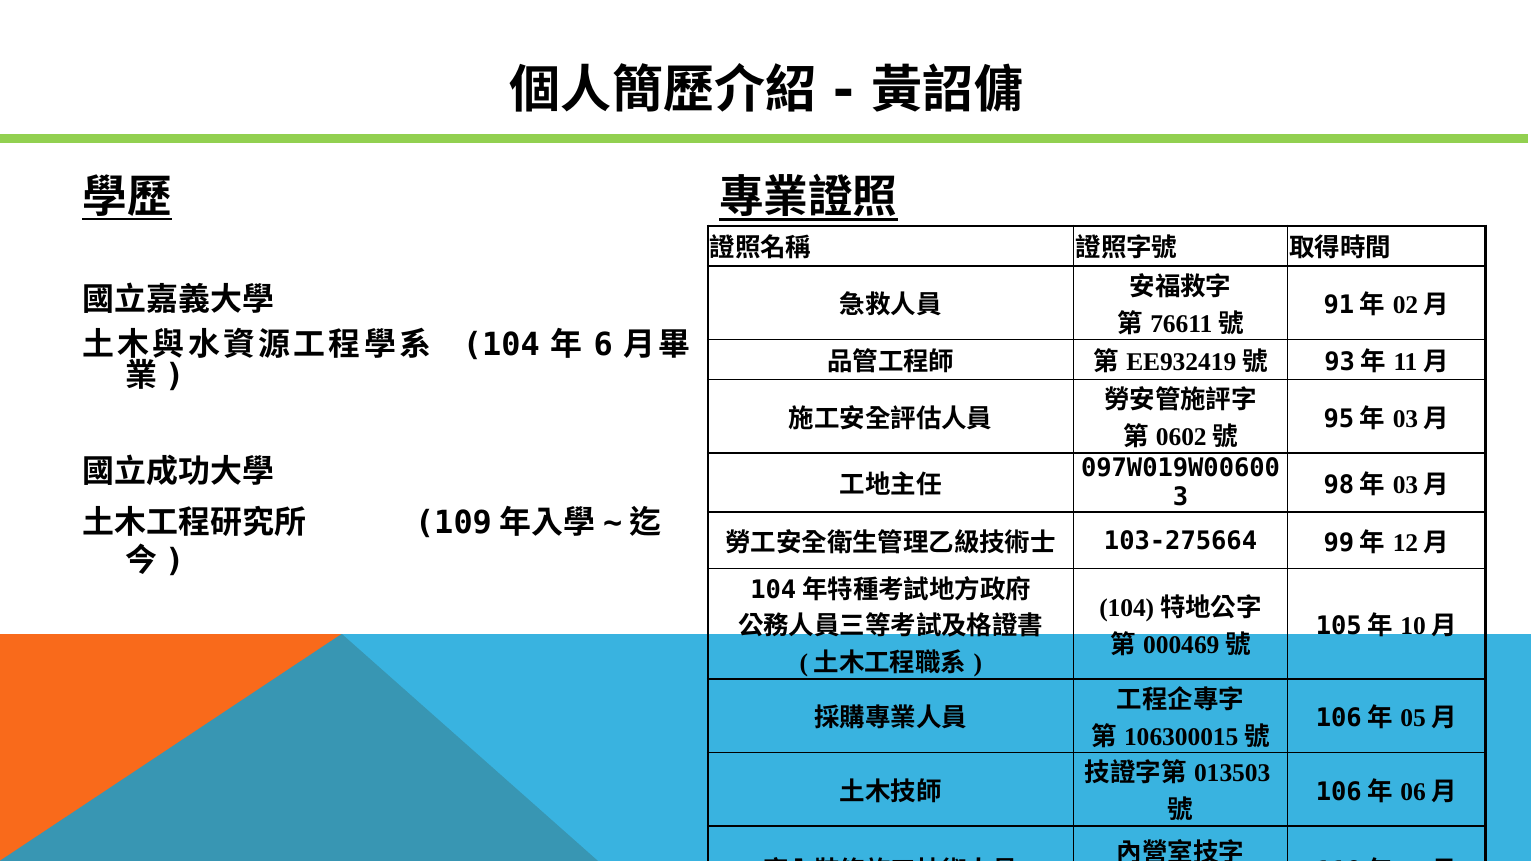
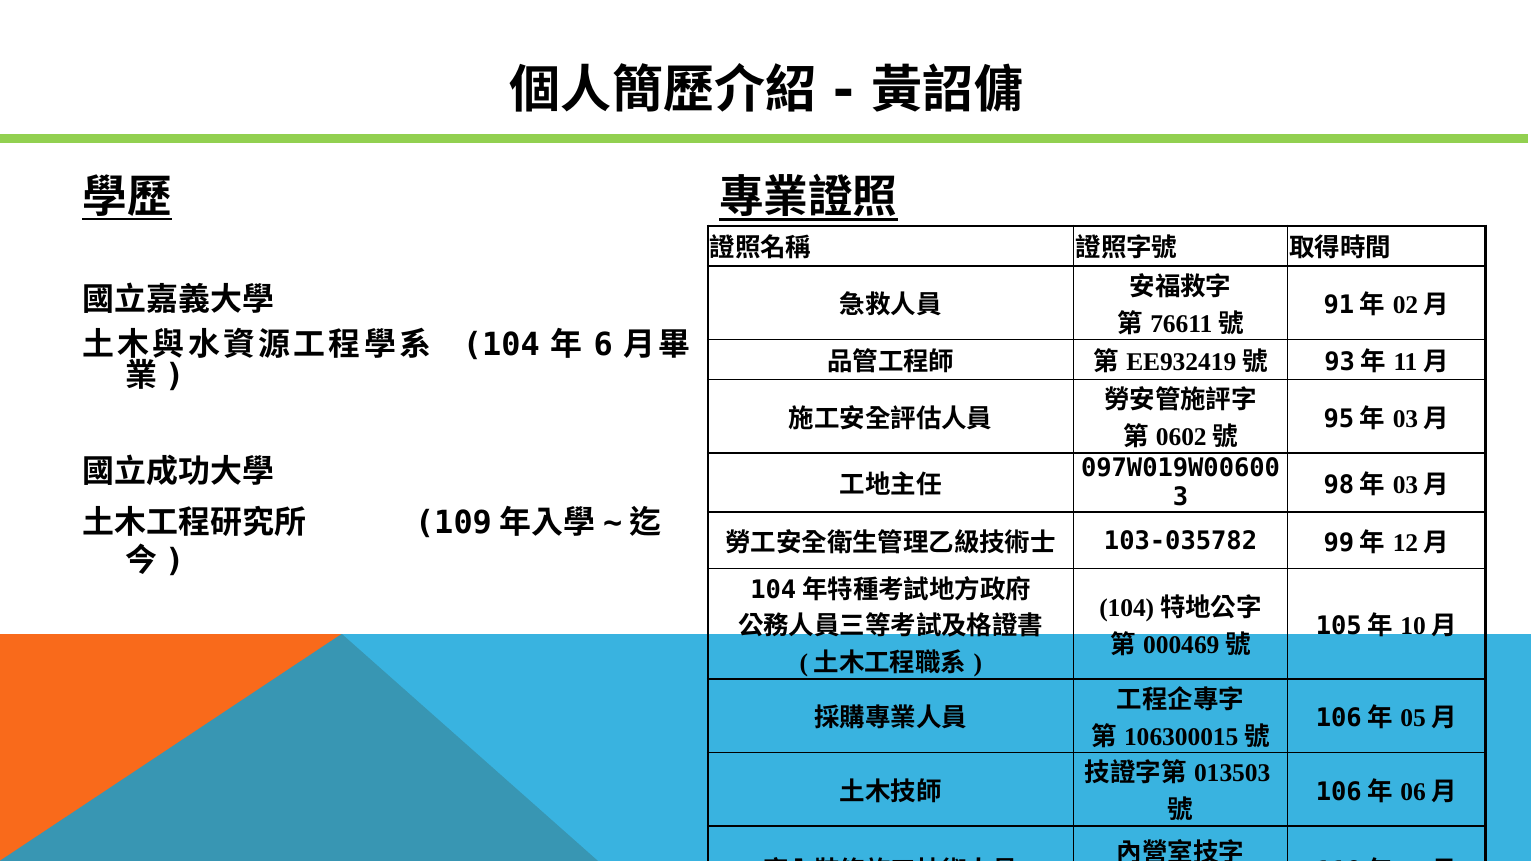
103-275664: 103-275664 -> 103-035782 (1181, 541)
